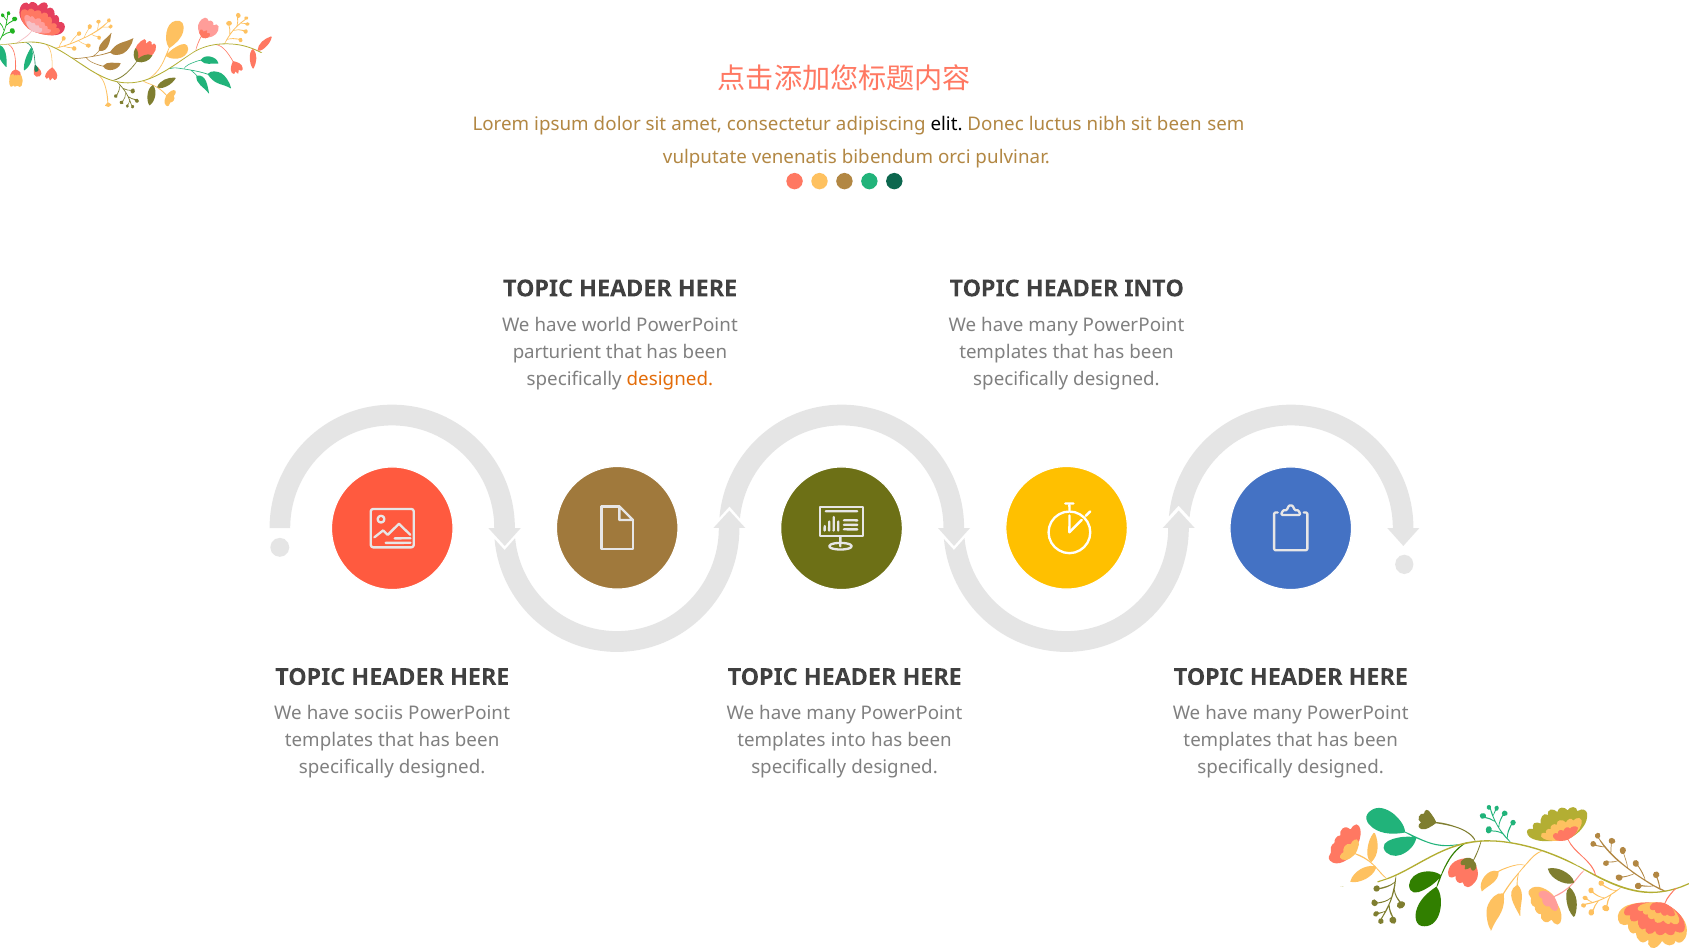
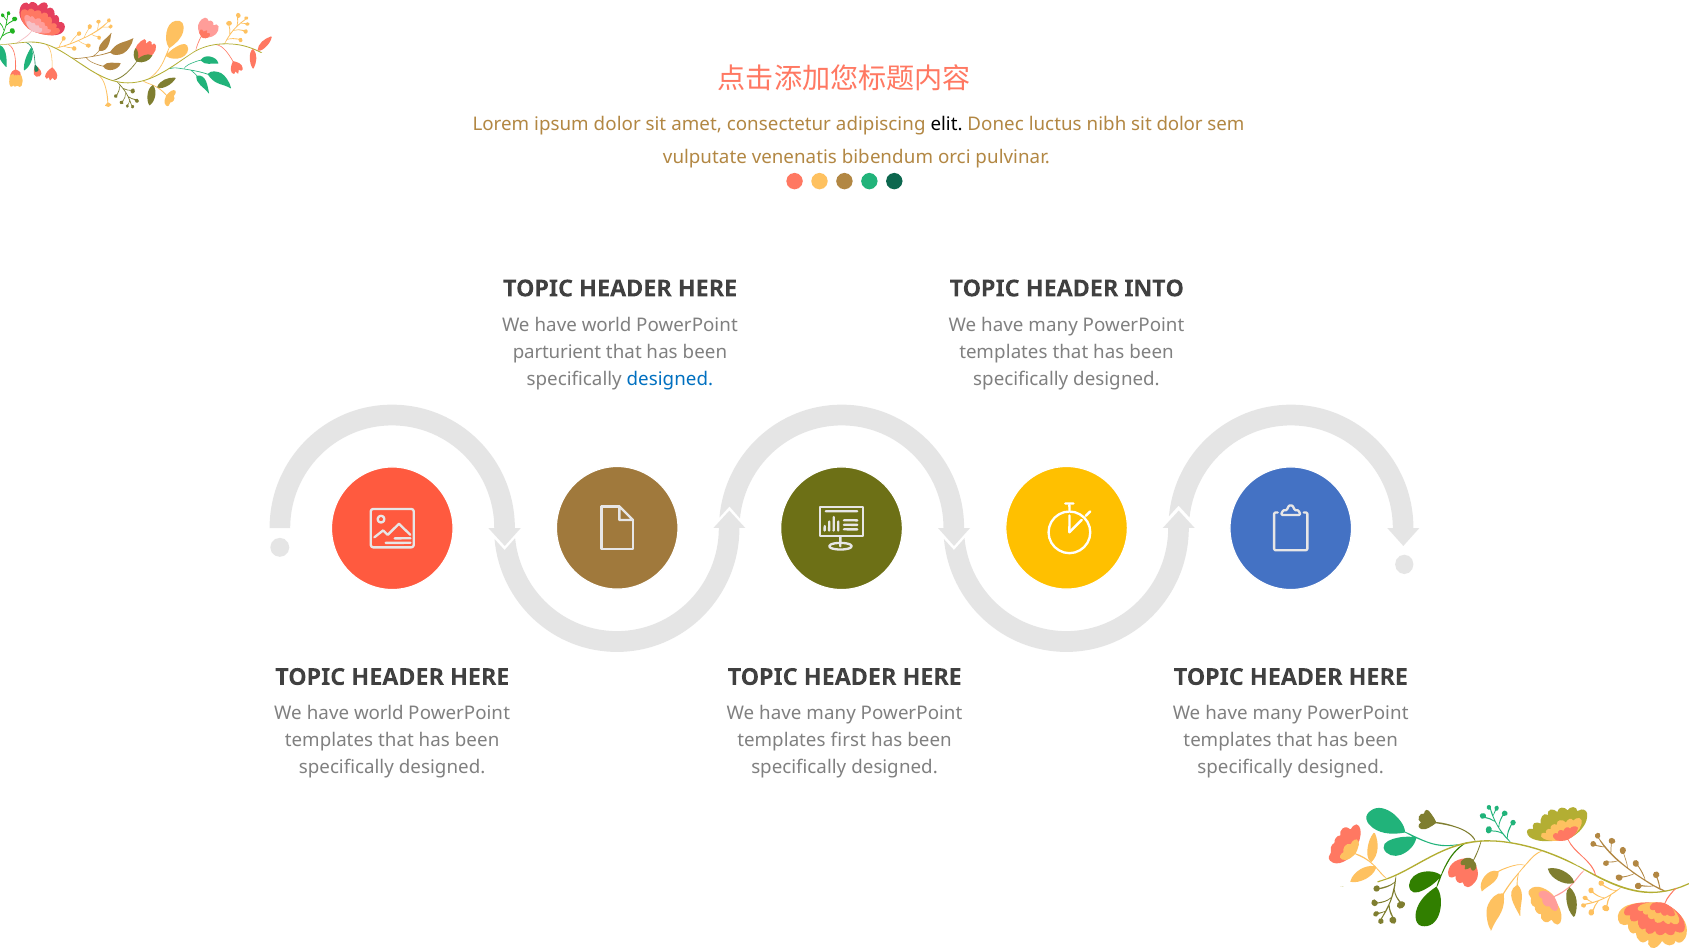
sit been: been -> dolor (1180, 124)
designed colour: orange -> blue (670, 379)
sociis: sociis -> world (379, 714)
templates into: into -> first (848, 741)
